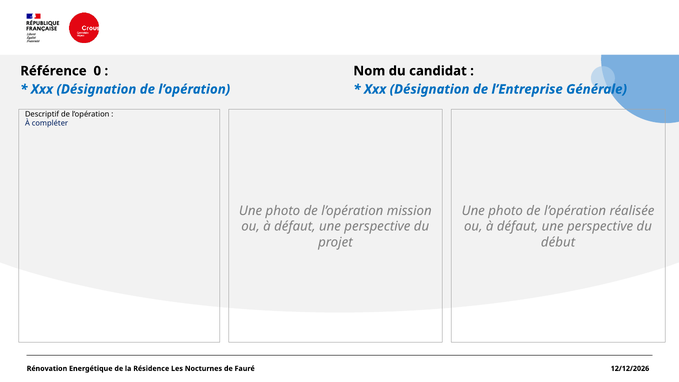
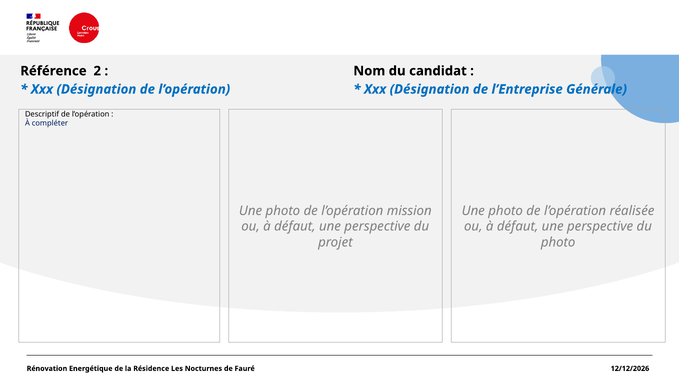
0: 0 -> 2 (97, 71)
début: début -> photo (558, 242)
